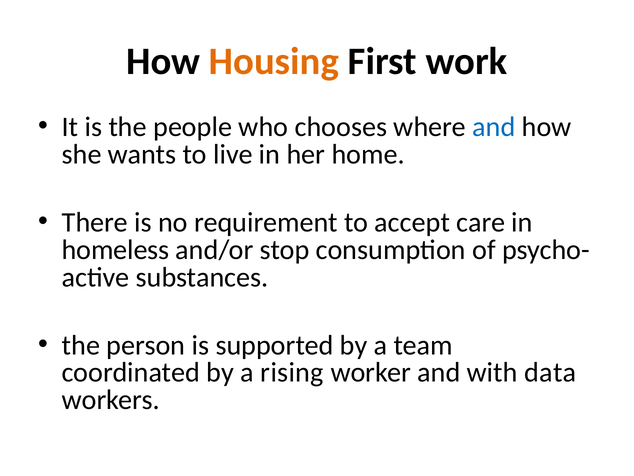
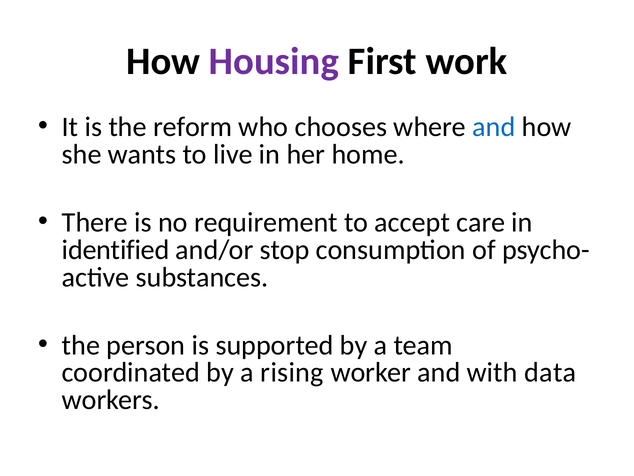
Housing colour: orange -> purple (274, 61)
people: people -> reform (193, 127)
homeless: homeless -> identified (116, 250)
